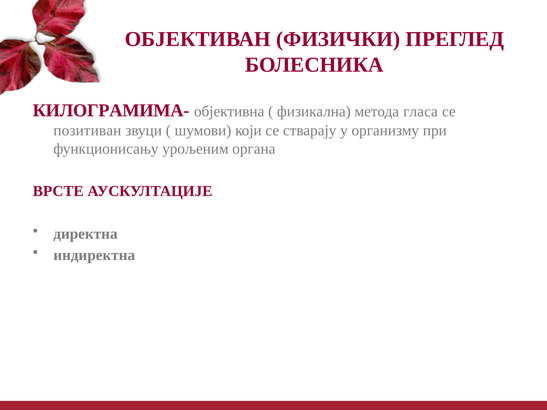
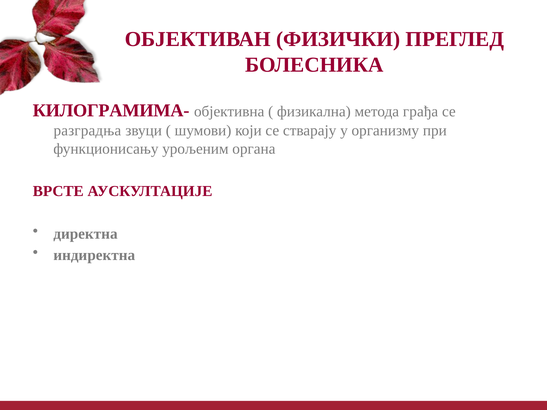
гласа: гласа -> грађа (420, 112)
позитиван: позитиван -> разградња (87, 131)
